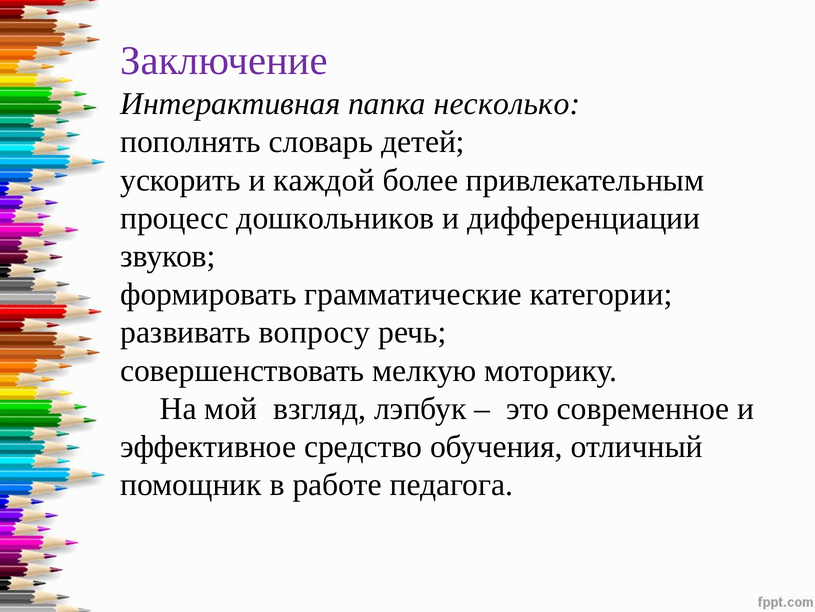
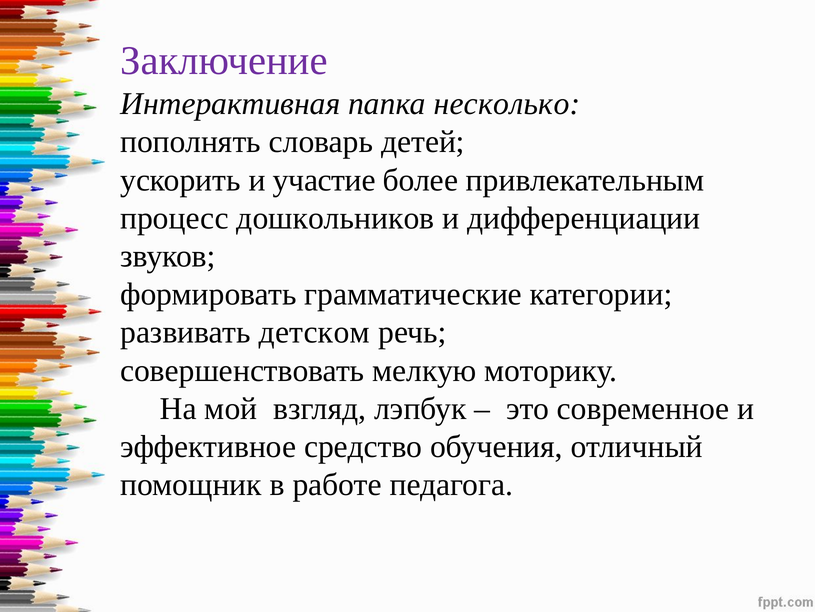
каждой: каждой -> участие (324, 180)
вопросу: вопросу -> детском (314, 332)
